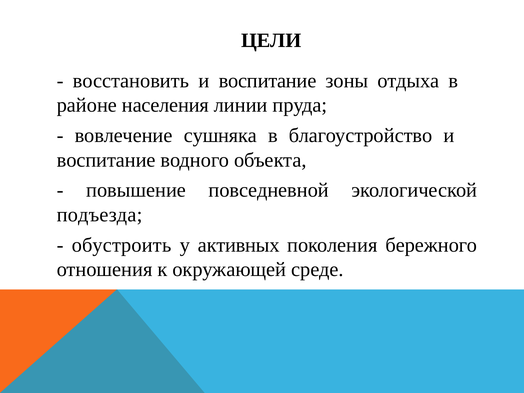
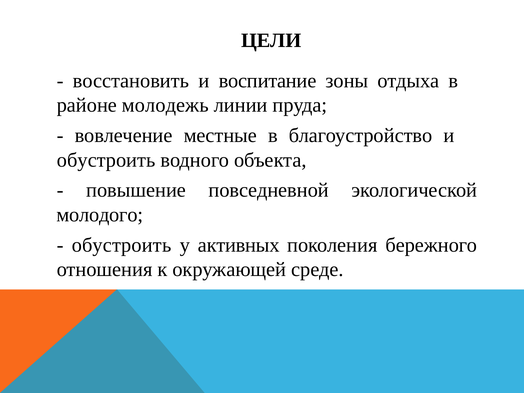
населения: населения -> молодежь (165, 105)
сушняка: сушняка -> местные (220, 135)
воспитание: воспитание -> обустроить (106, 160)
подъезда: подъезда -> молодого (100, 215)
